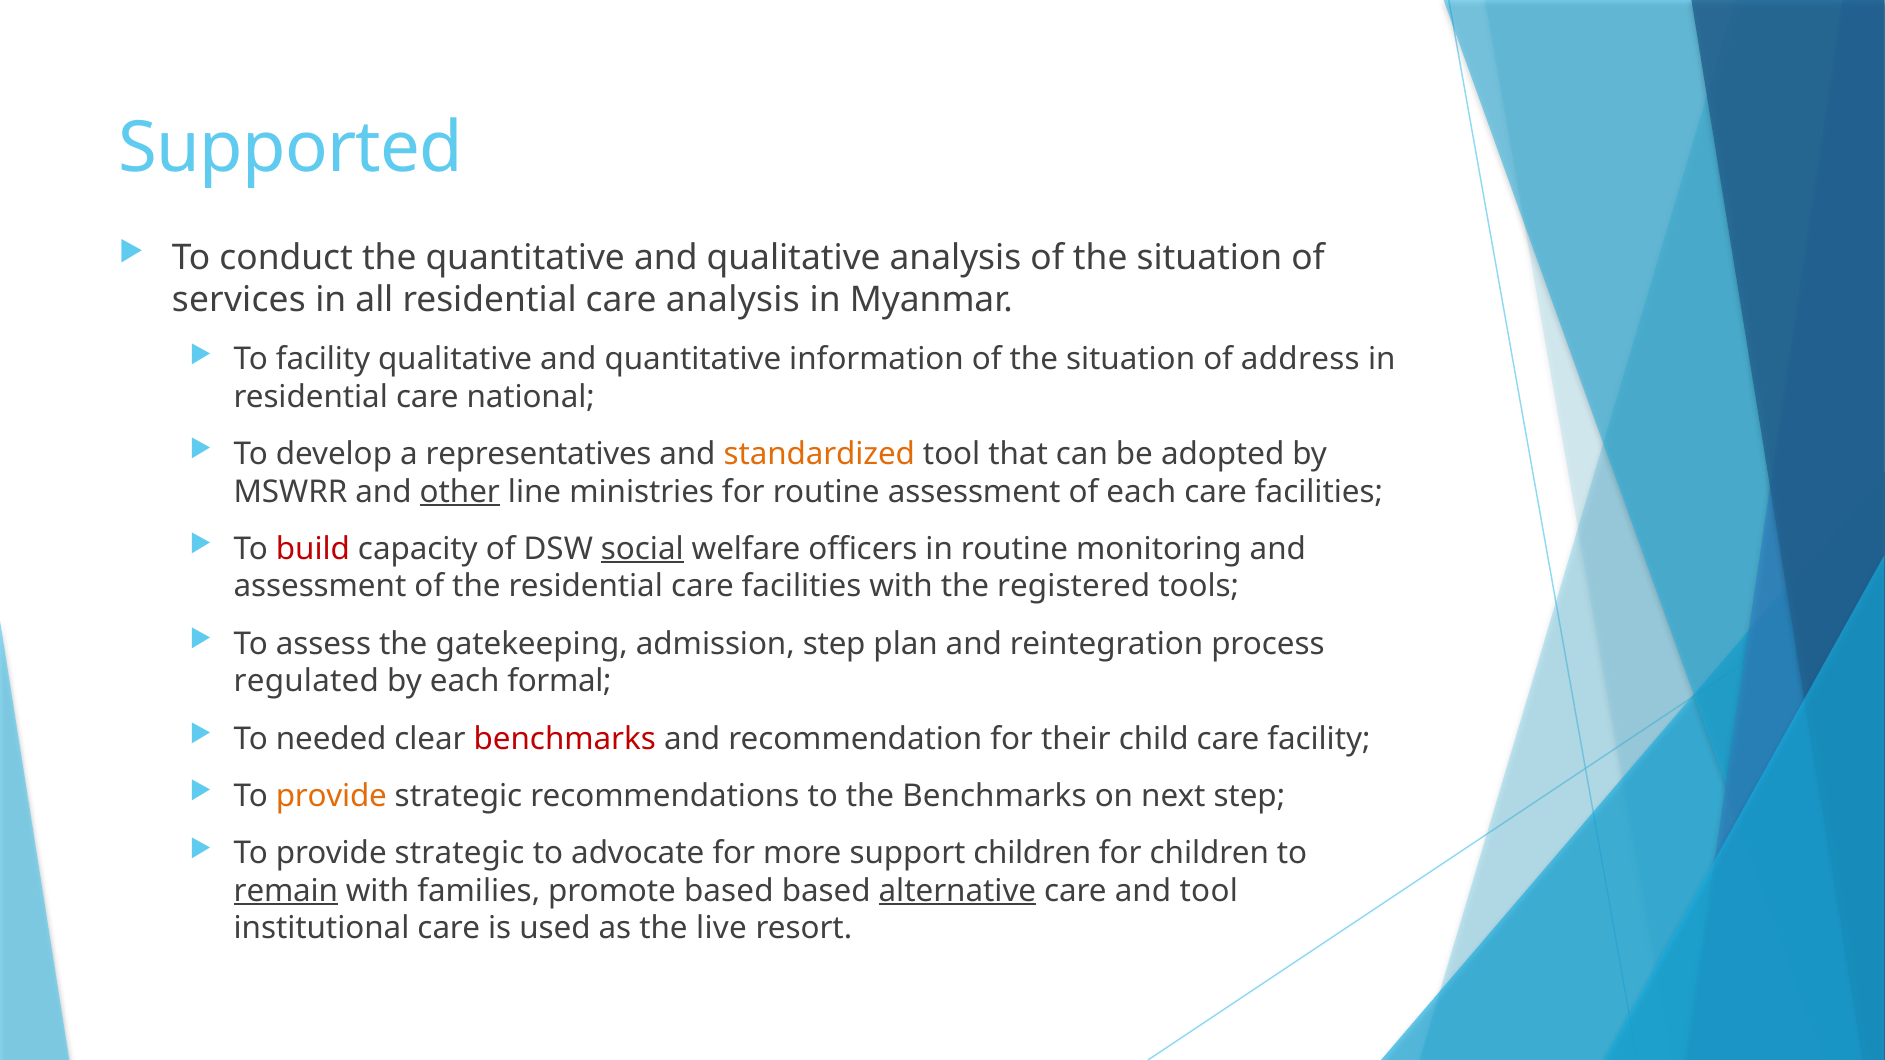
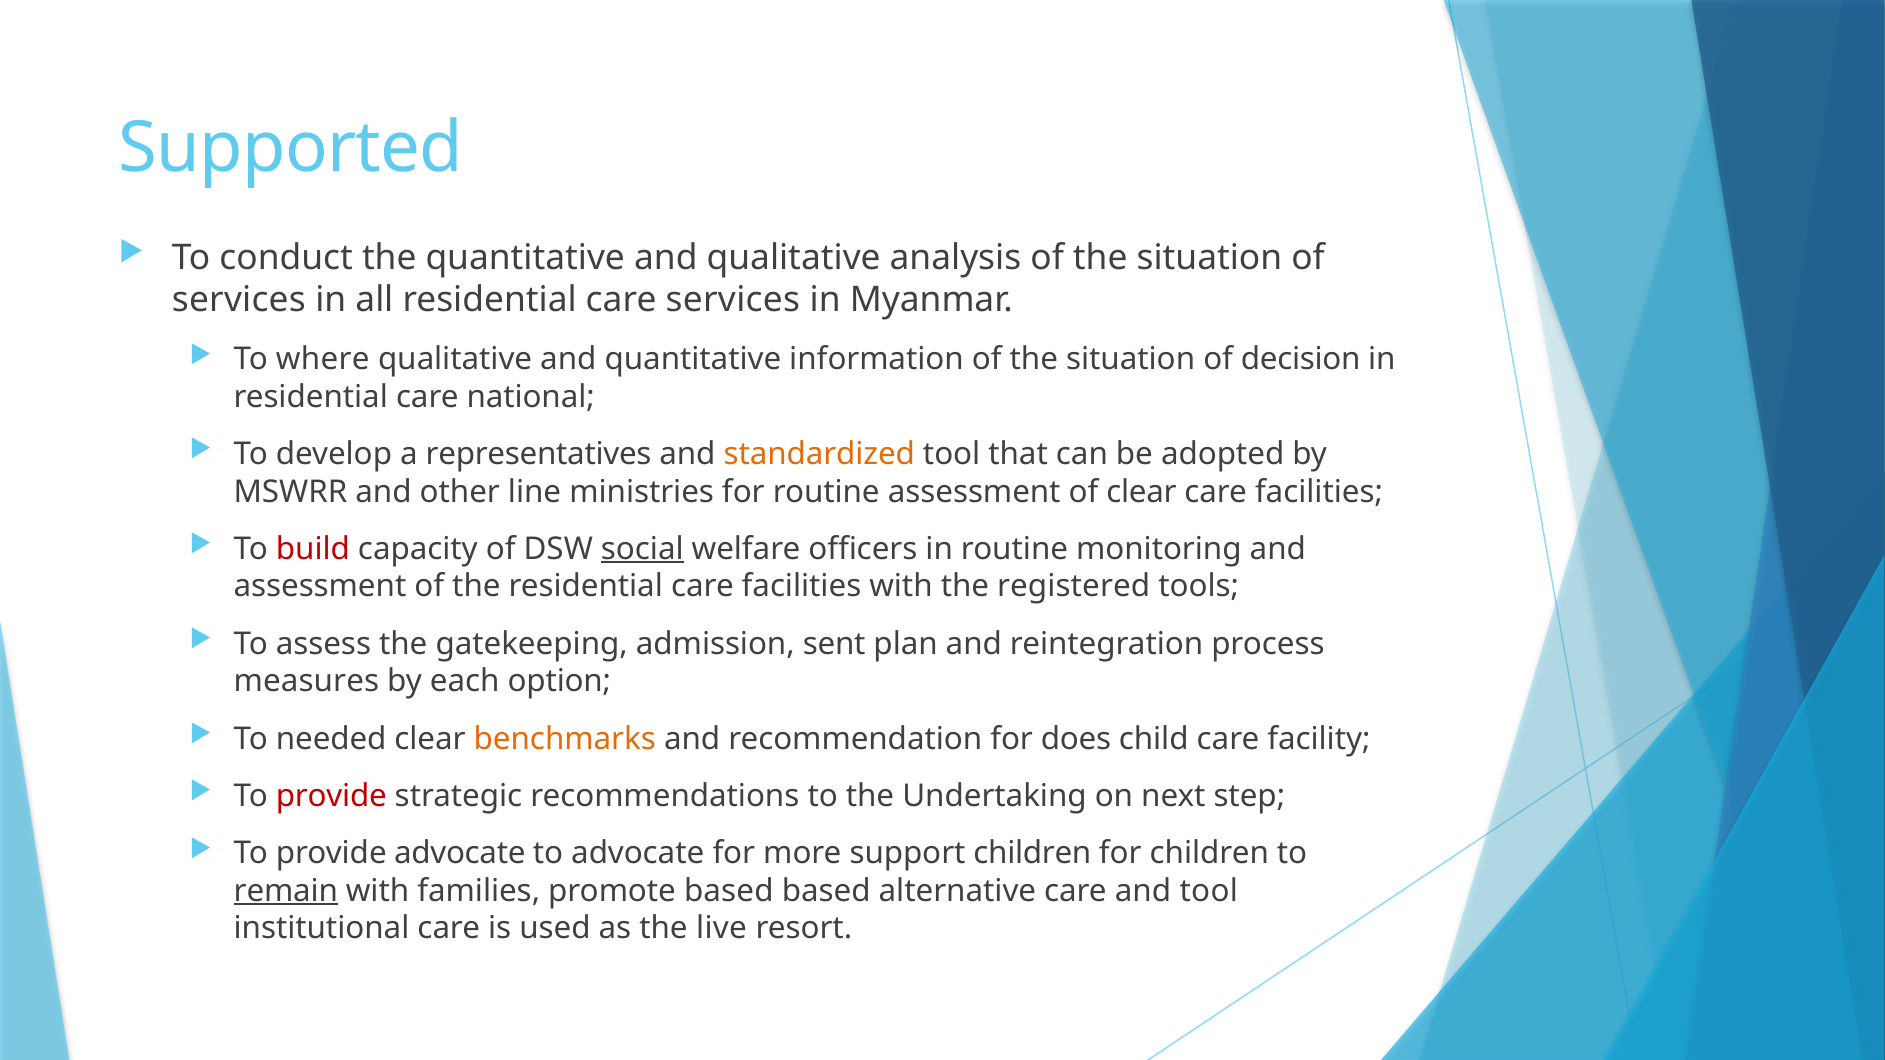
care analysis: analysis -> services (733, 300)
To facility: facility -> where (323, 359)
address: address -> decision (1301, 359)
other underline: present -> none (460, 492)
of each: each -> clear (1141, 492)
admission step: step -> sent (834, 644)
regulated: regulated -> measures (306, 682)
formal: formal -> option (559, 682)
benchmarks colour: red -> orange (565, 739)
their: their -> does (1076, 739)
provide colour: orange -> red (331, 796)
the Benchmarks: Benchmarks -> Undertaking (995, 796)
strategic: strategic -> advocate (460, 853)
alternative underline: present -> none (957, 891)
